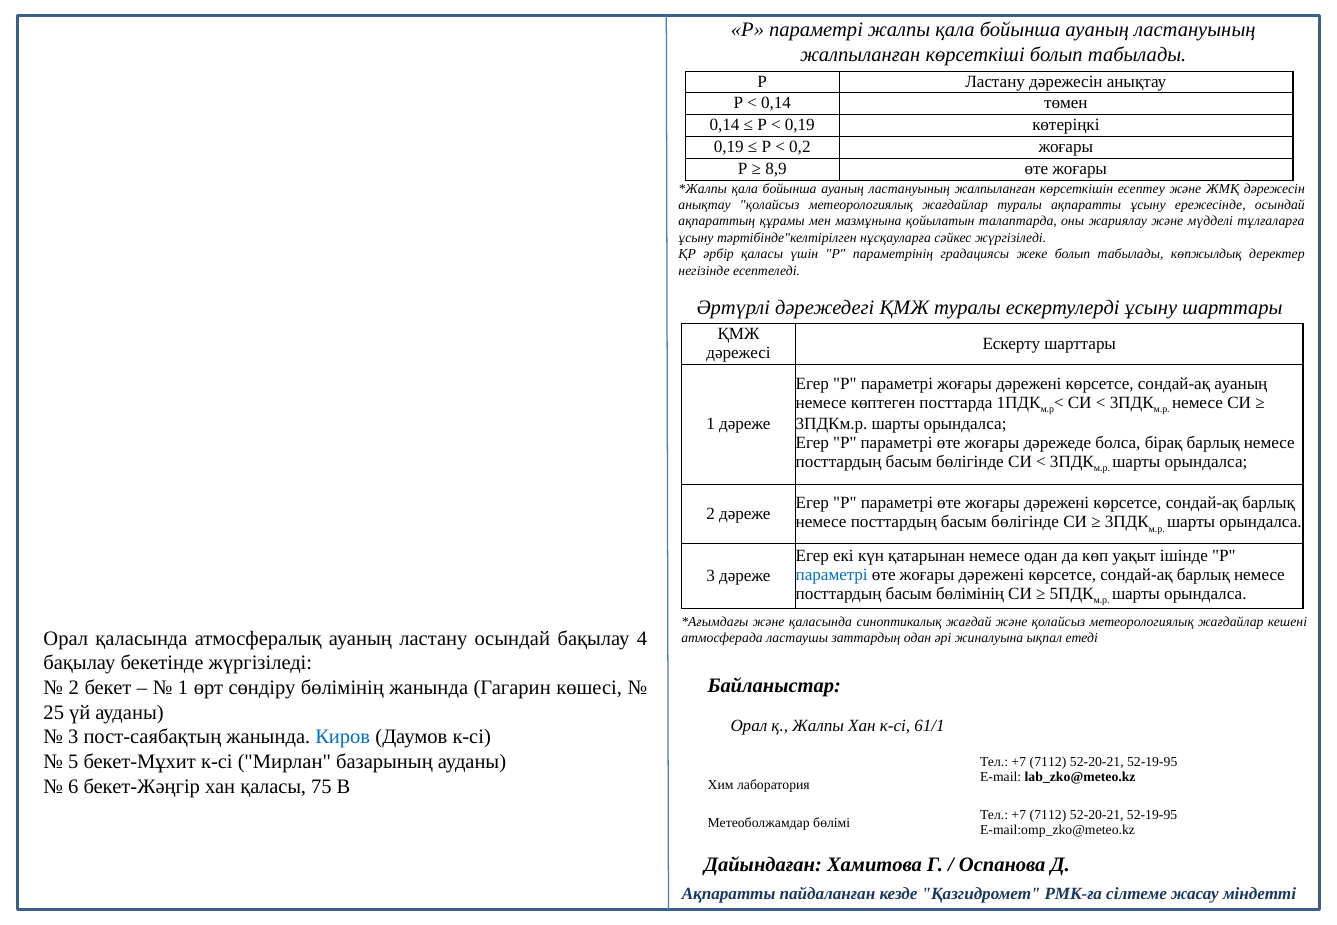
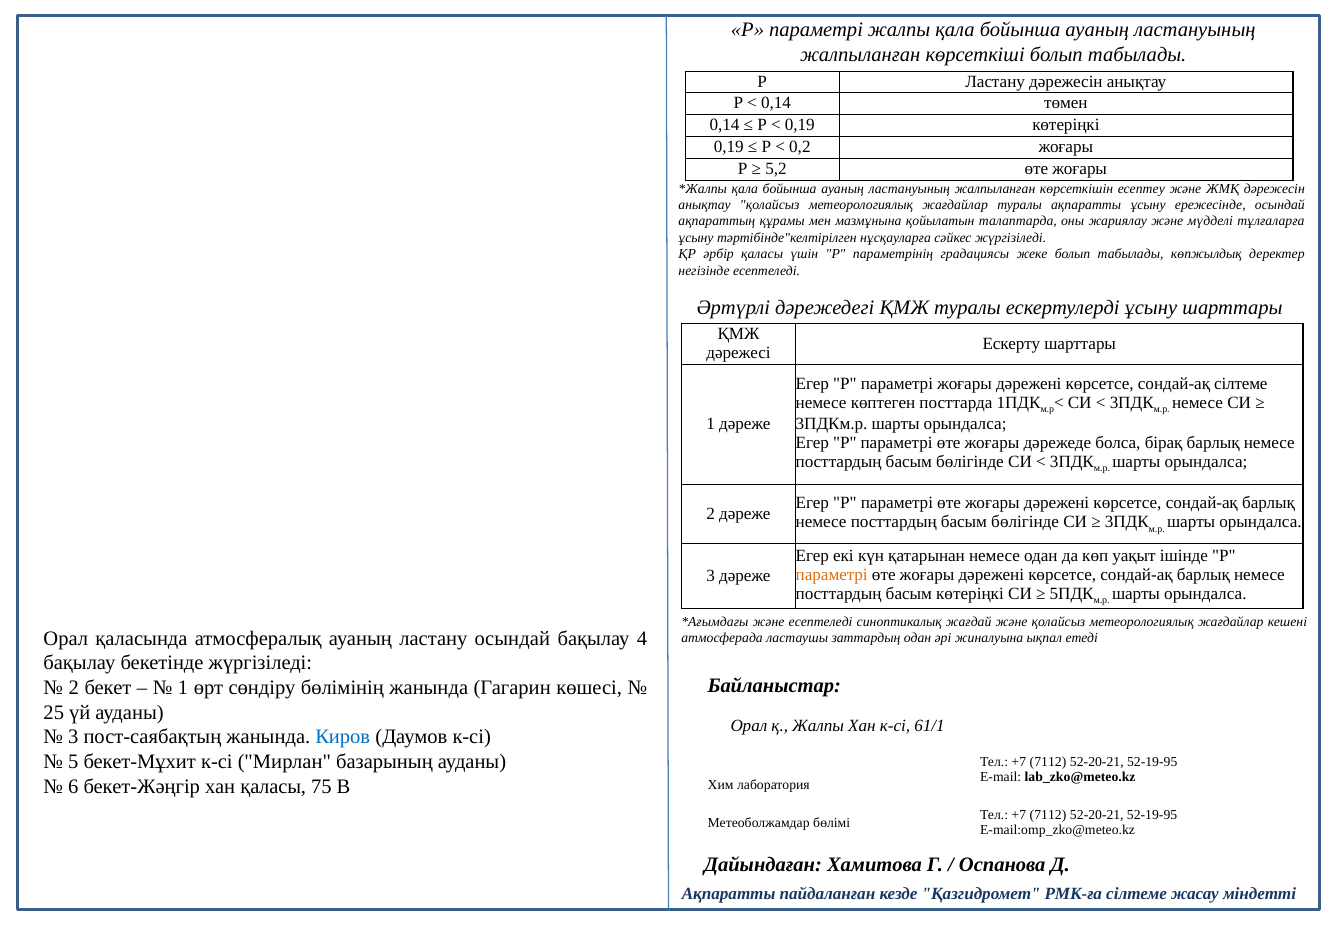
8,9: 8,9 -> 5,2 (776, 169)
сондай-ақ ауаның: ауаның -> сілтеме (1241, 384)
параметрі colour: blue -> orange (832, 575)
басым бөлімінің: бөлімінің -> көтеріңкі (970, 594)
және қаласында: қаласында -> есептеледі (821, 622)
